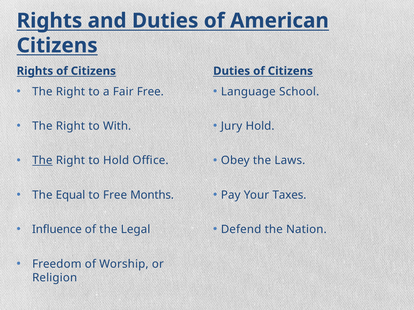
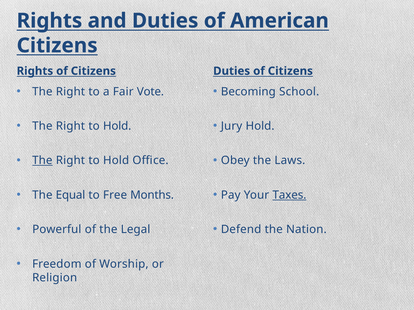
Fair Free: Free -> Vote (150, 92)
Language: Language -> Becoming (248, 92)
With: With -> Hold (117, 126)
Taxes underline: none -> present (289, 195)
Influence: Influence -> Powerful (57, 230)
